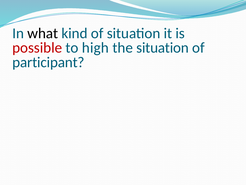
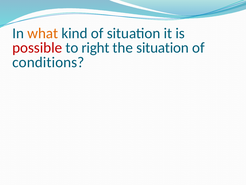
what colour: black -> orange (43, 33)
high: high -> right (95, 48)
participant: participant -> conditions (48, 62)
